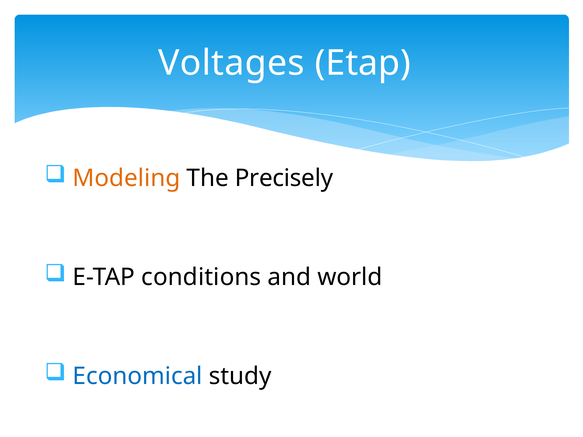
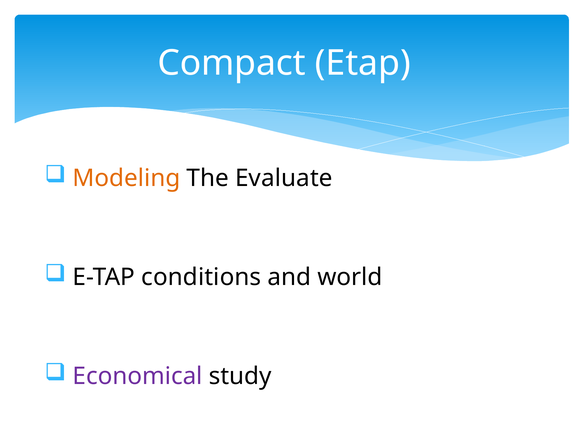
Voltages: Voltages -> Compact (232, 63)
Precisely: Precisely -> Evaluate (284, 178)
Economical colour: blue -> purple (138, 376)
